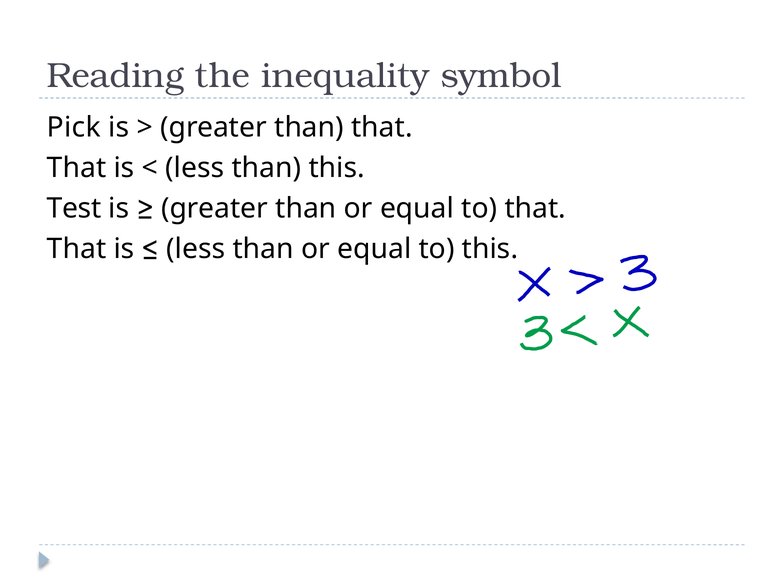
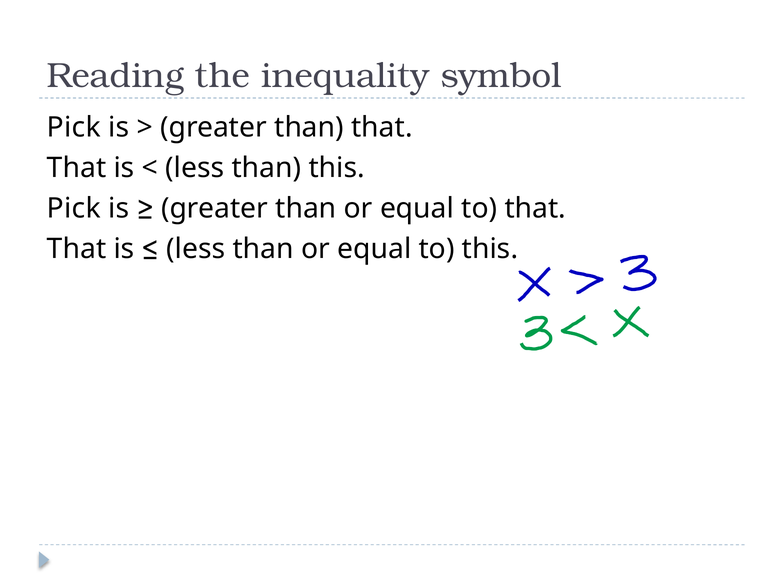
Test: Test -> Pick (74, 208)
